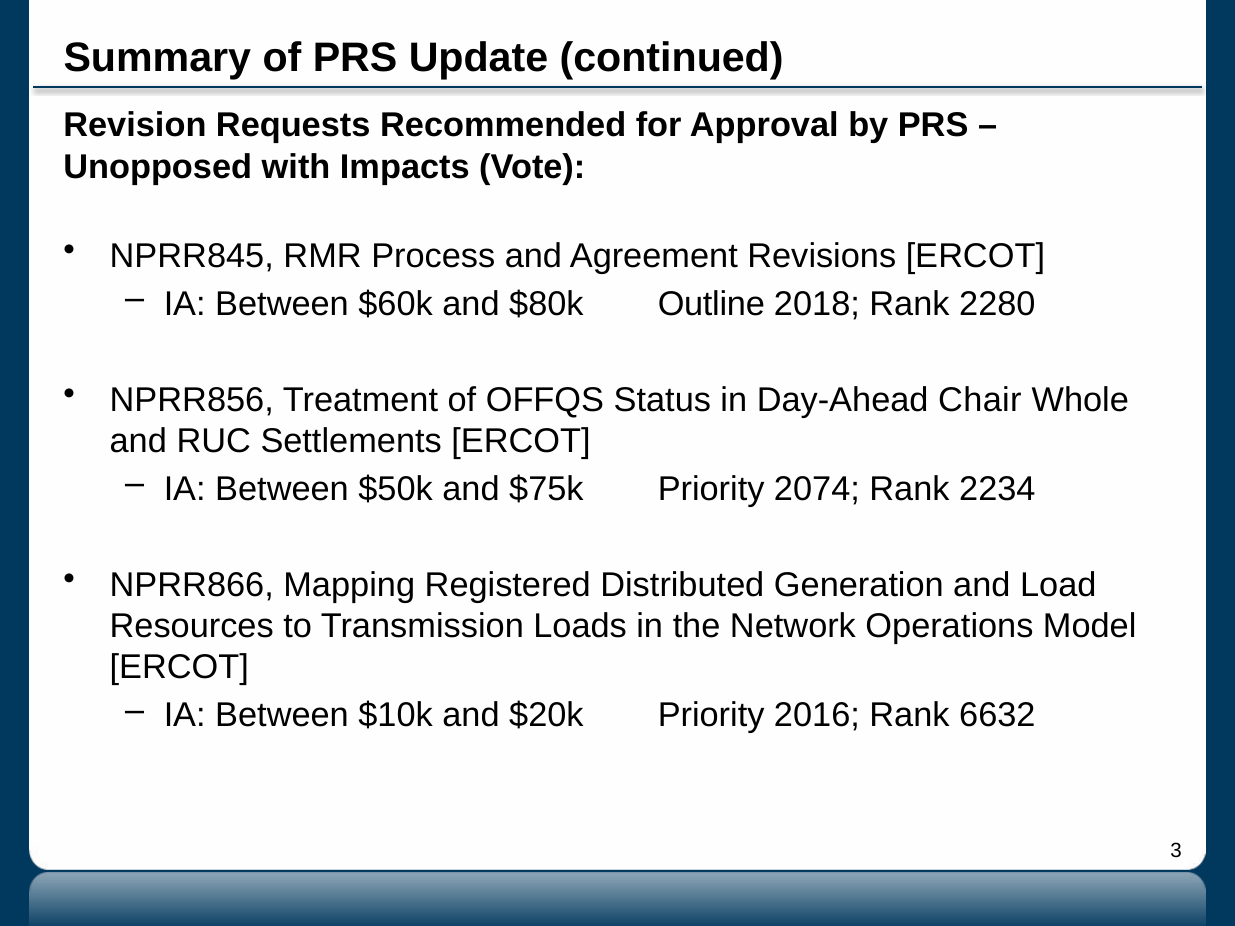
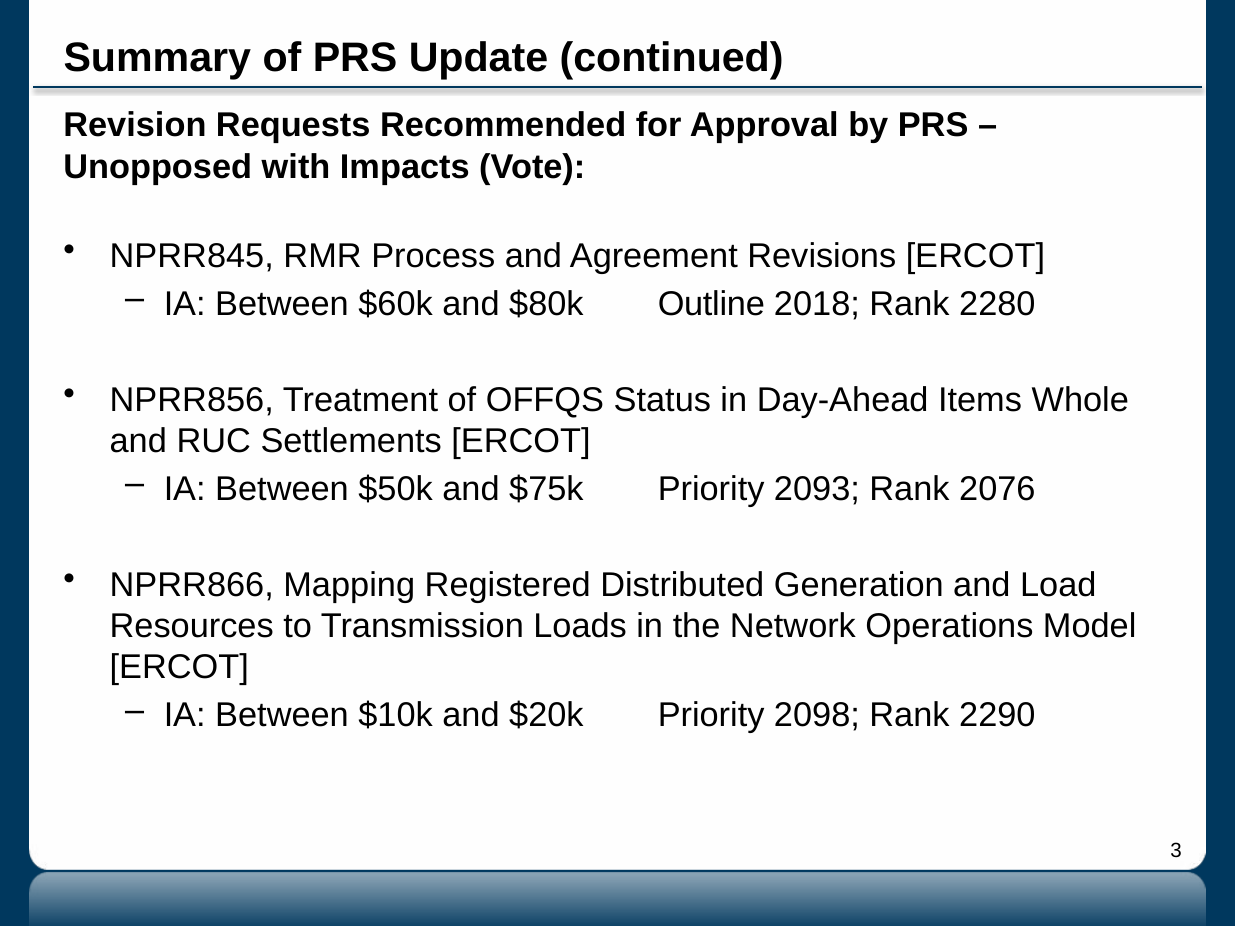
Chair: Chair -> Items (980, 400)
2074: 2074 -> 2093 (817, 489)
2234: 2234 -> 2076 (997, 489)
2016: 2016 -> 2098 (817, 716)
6632: 6632 -> 2290 (997, 716)
